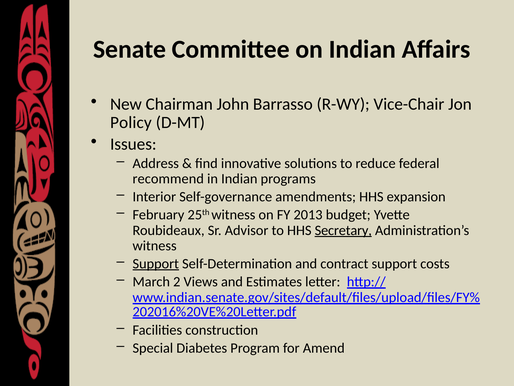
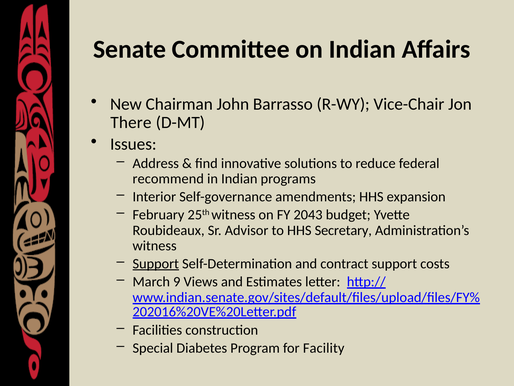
Policy: Policy -> There (131, 122)
2013: 2013 -> 2043 (308, 215)
Secretary underline: present -> none (343, 230)
2: 2 -> 9 (177, 281)
Amend: Amend -> Facility (324, 348)
